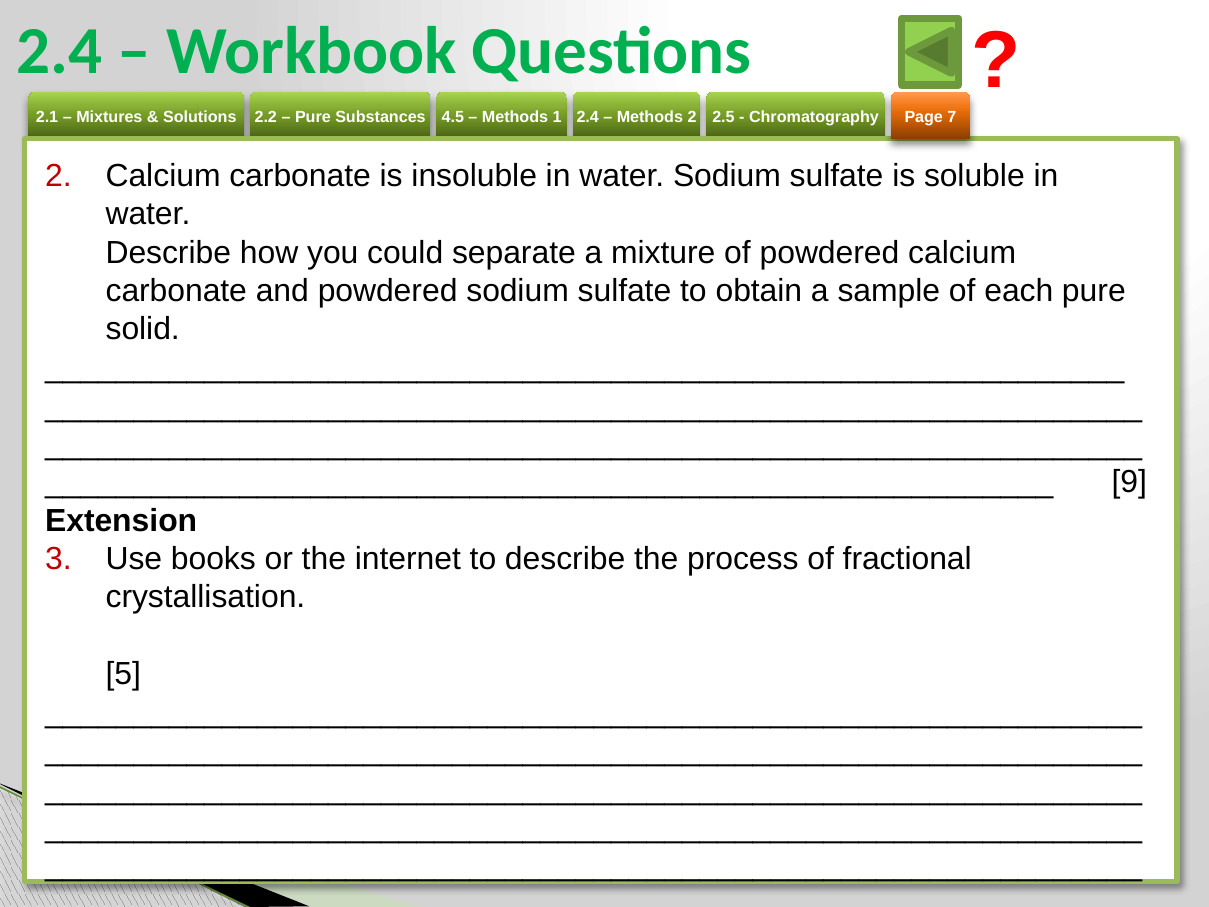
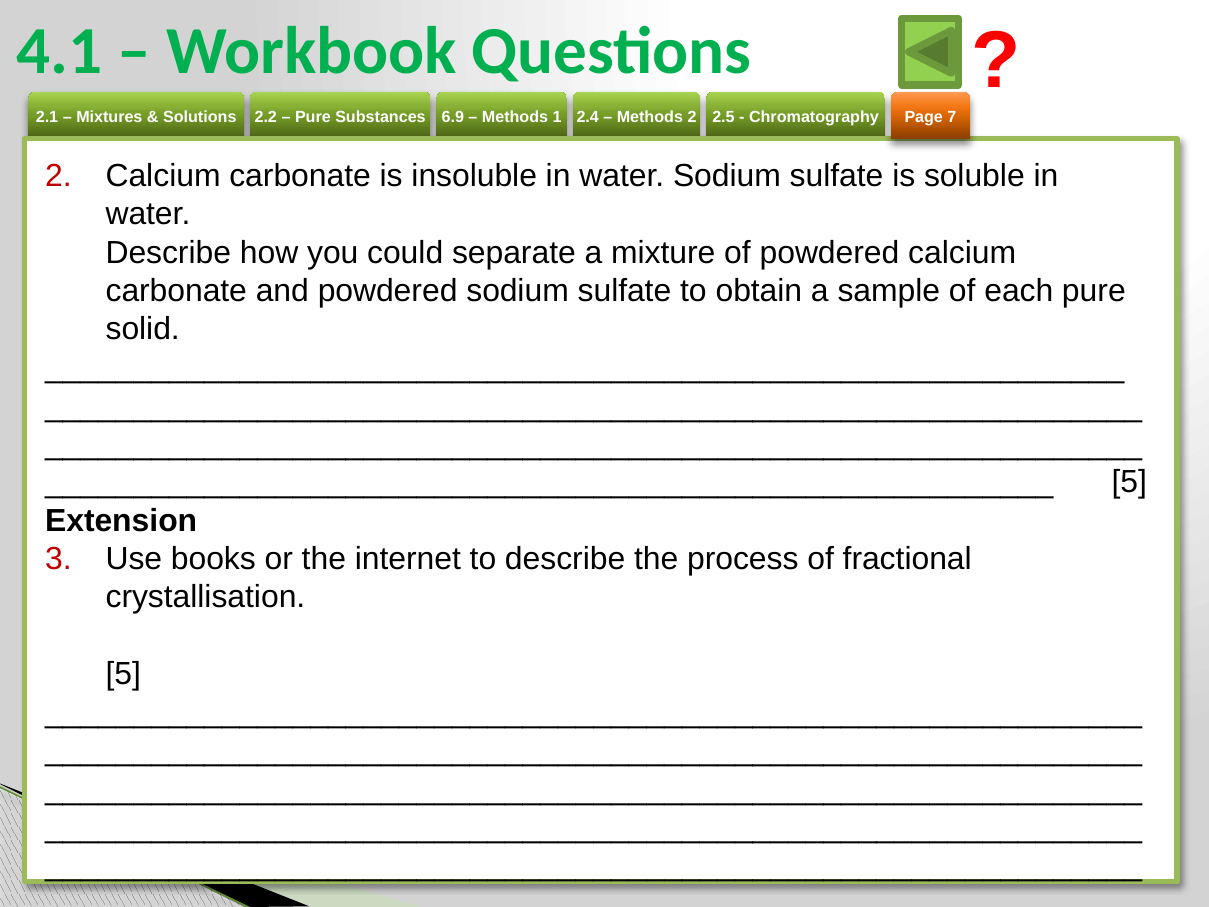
2.4: 2.4 -> 4.1 (60, 52)
4.5: 4.5 -> 6.9 (453, 117)
9: 9 -> 5 (1129, 482)
